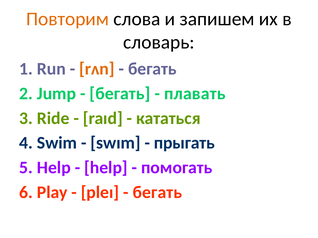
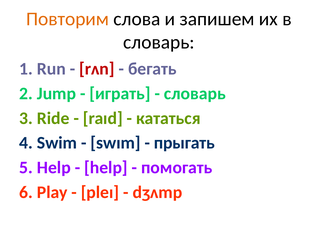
rʌn colour: orange -> red (97, 69)
бегать: бегать -> играть (120, 94)
плавать: плавать -> словарь (195, 94)
бегать: бегать -> dʒʌmp (157, 193)
